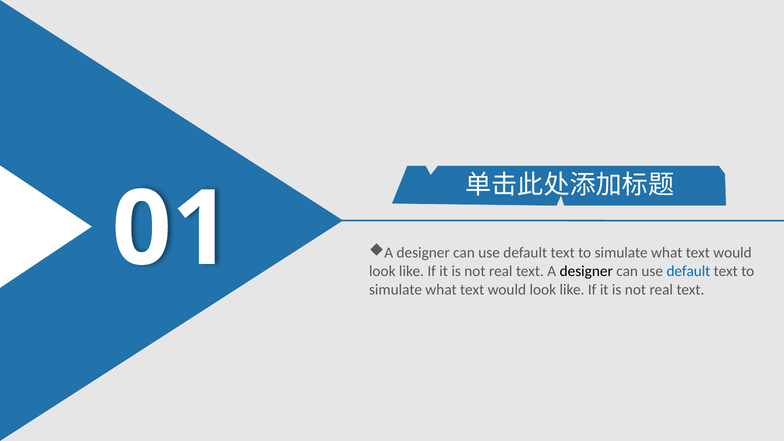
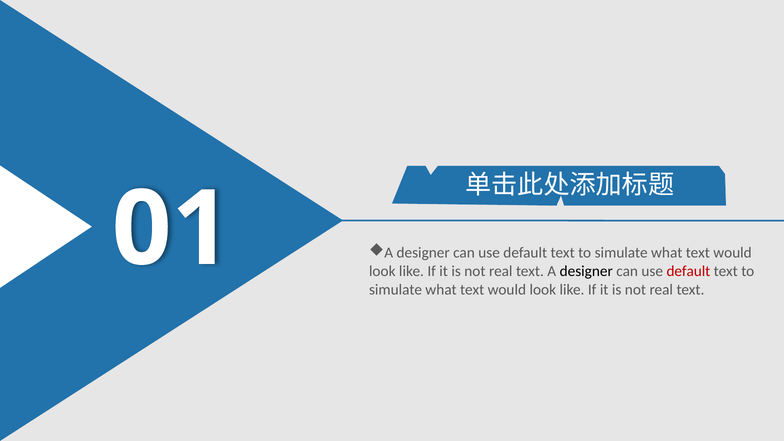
default colour: blue -> red (688, 271)
